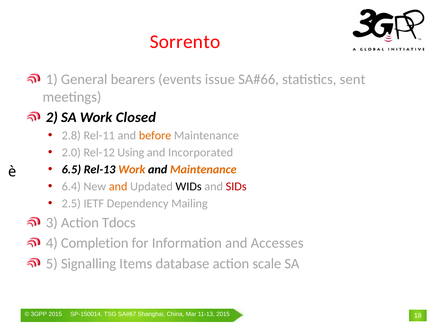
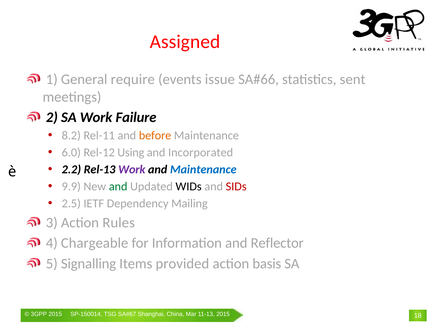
Sorrento: Sorrento -> Assigned (185, 42)
bearers: bearers -> require (133, 79)
Closed: Closed -> Failure (136, 117)
2.8: 2.8 -> 8.2 (71, 135)
2.0: 2.0 -> 6.0 (71, 152)
6.5: 6.5 -> 2.2 (71, 169)
Work colour: orange -> purple (132, 169)
Maintenance colour: orange -> blue (203, 169)
6.4: 6.4 -> 9.9 (71, 186)
and colour: orange -> green (118, 186)
Tdocs: Tdocs -> Rules (119, 223)
Completion: Completion -> Chargeable (95, 243)
Accesses: Accesses -> Reflector (277, 243)
database: database -> provided (182, 263)
scale: scale -> basis (267, 263)
